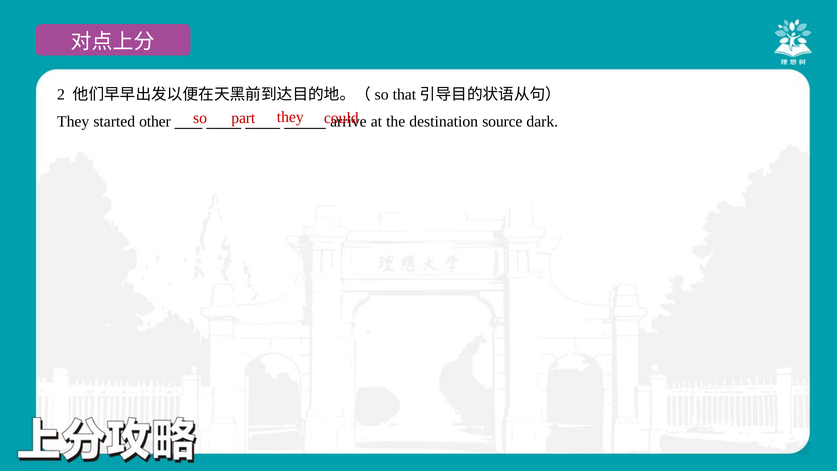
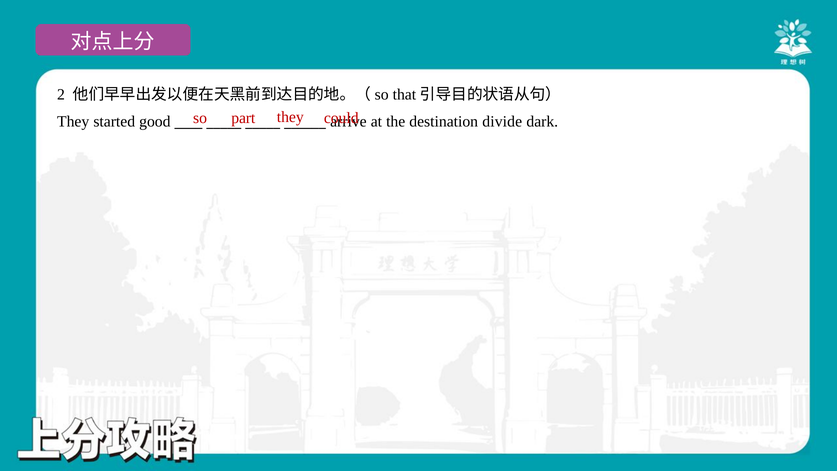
other: other -> good (155, 122)
source: source -> divide (502, 122)
